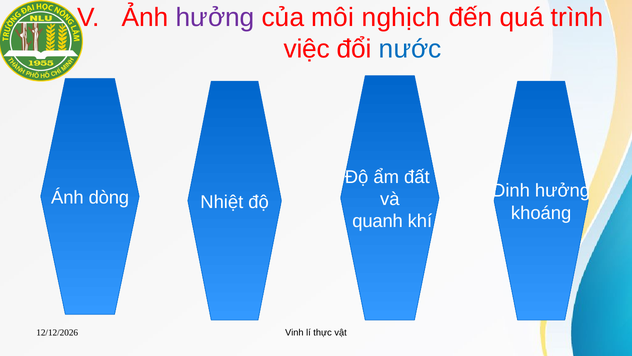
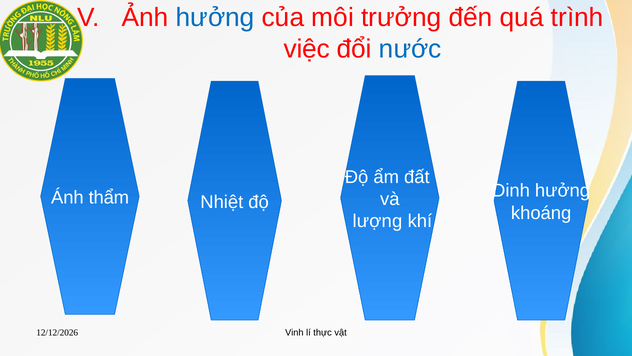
hưởng colour: purple -> blue (215, 17)
nghịch: nghịch -> trưởng (401, 17)
dòng: dòng -> thẩm (109, 197)
quanh: quanh -> lượng (377, 221)
